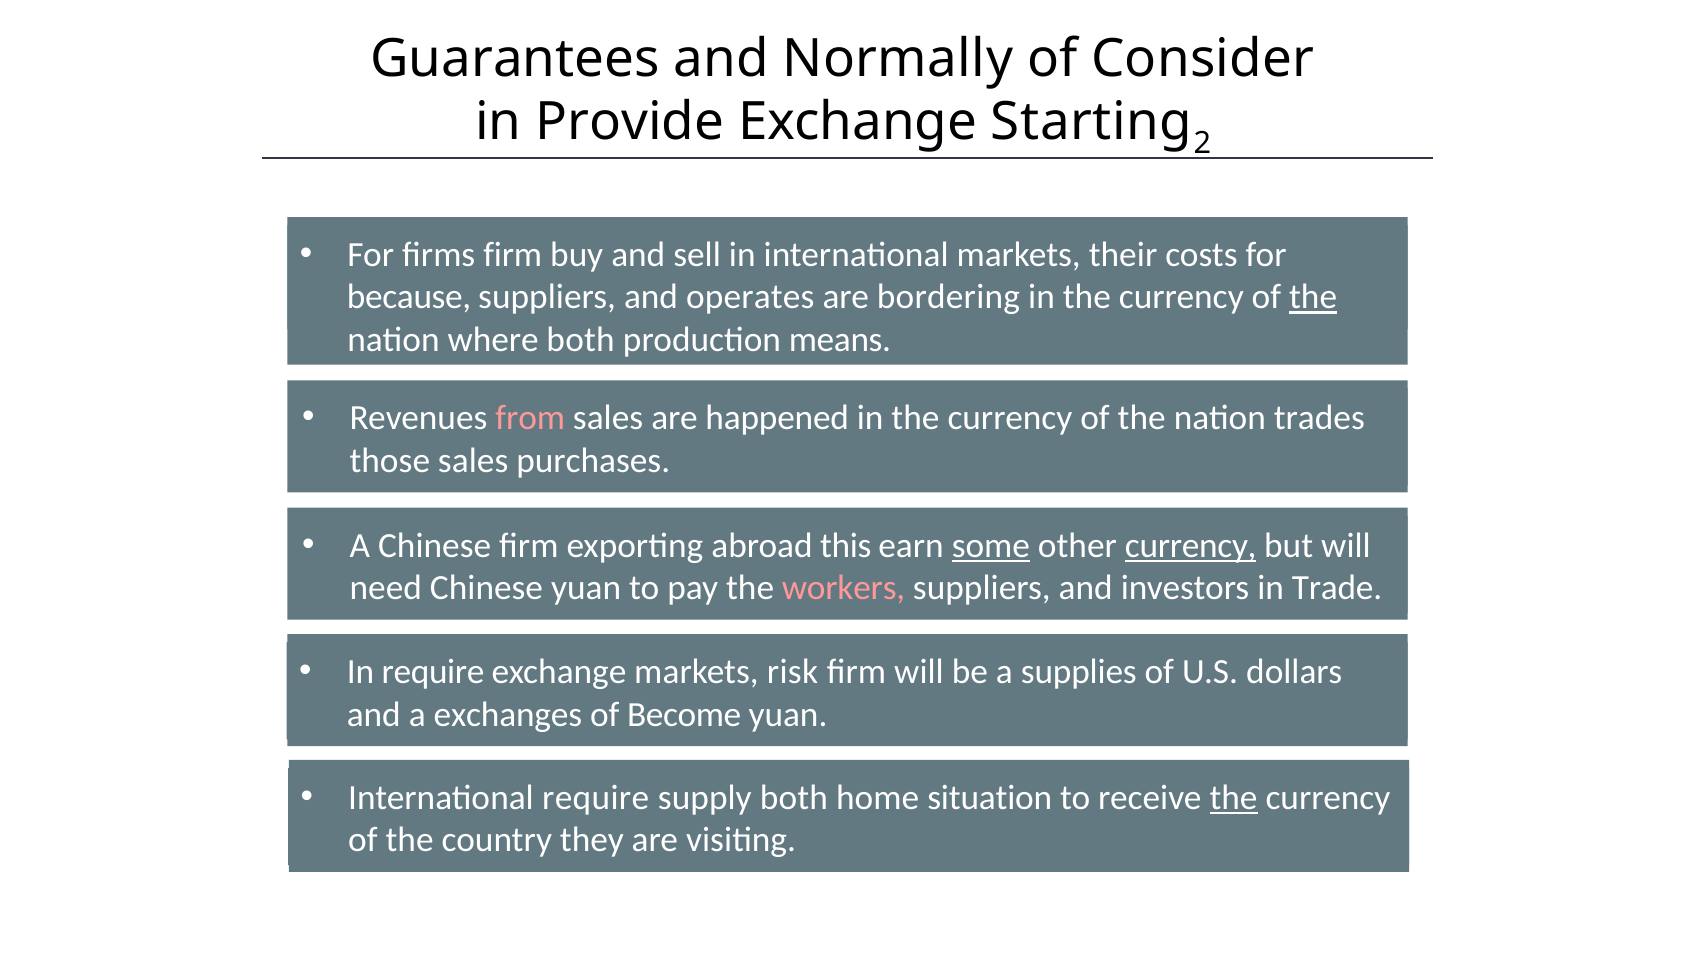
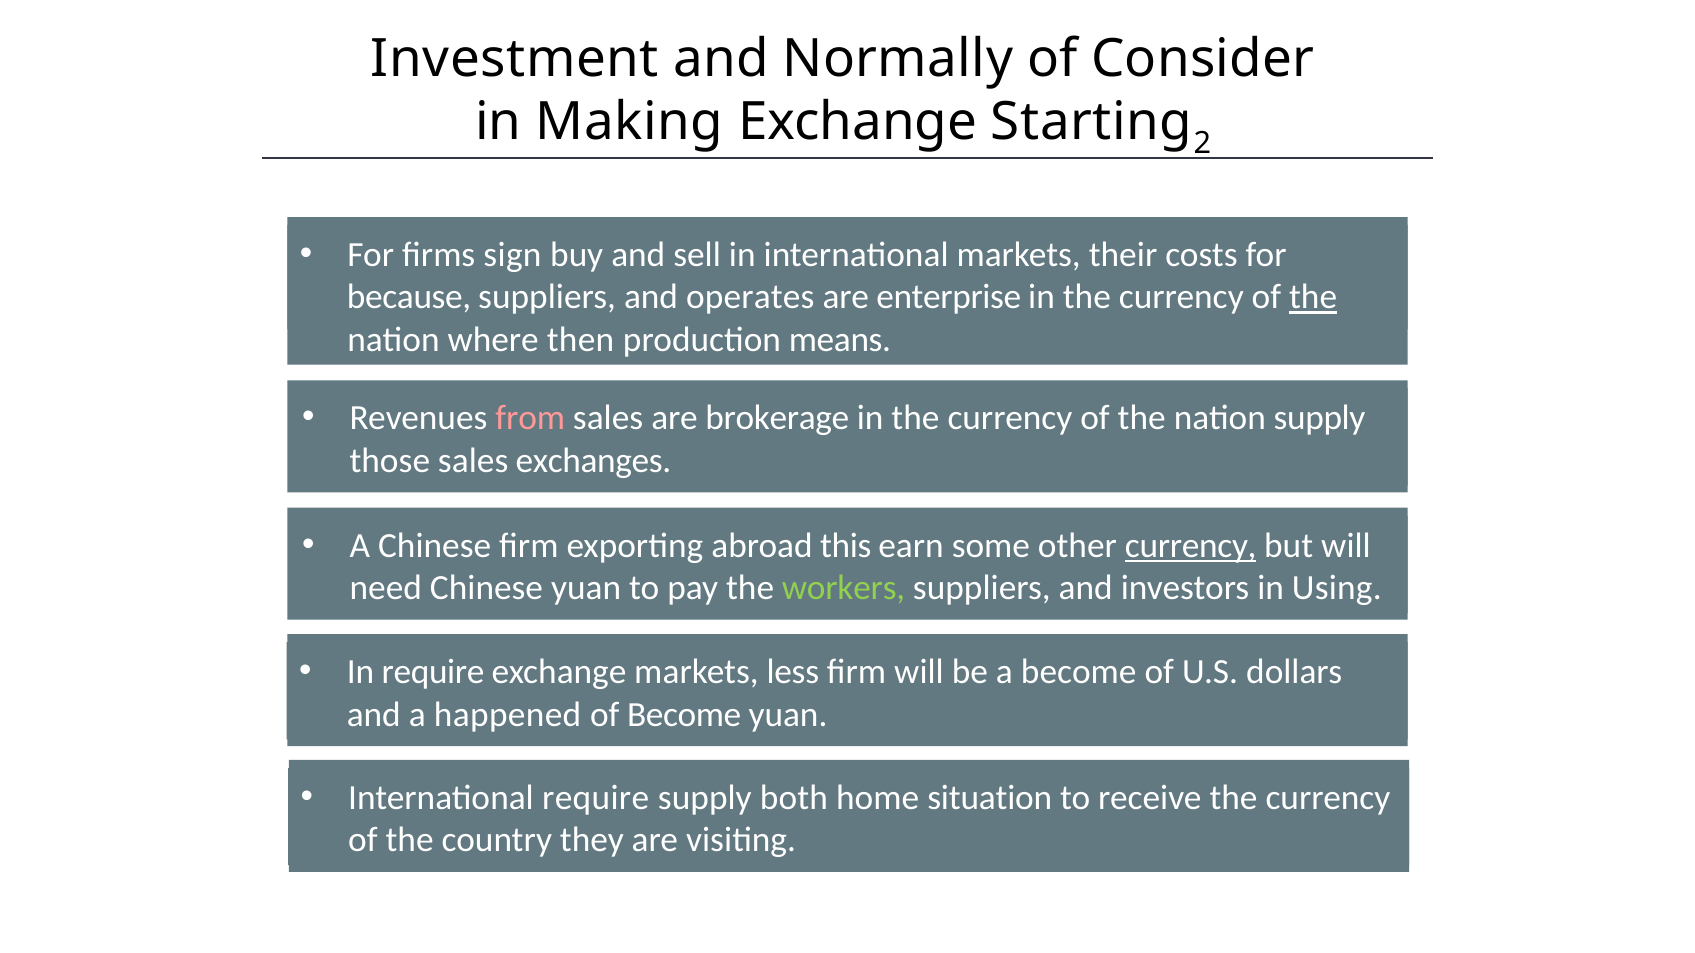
Guarantees: Guarantees -> Investment (515, 59)
Provide: Provide -> Making (629, 123)
firms firm: firm -> sign (512, 255)
bordering: bordering -> enterprise (949, 297)
where both: both -> then (581, 340)
happened: happened -> brokerage (777, 419)
nation trades: trades -> supply (1320, 419)
purchases: purchases -> exchanges (593, 461)
some underline: present -> none (991, 546)
workers colour: pink -> light green (844, 588)
Trade: Trade -> Using (1337, 588)
risk: risk -> less (793, 672)
a supplies: supplies -> become (1079, 672)
exchanges: exchanges -> happened (508, 715)
the underline: present -> none (1234, 798)
